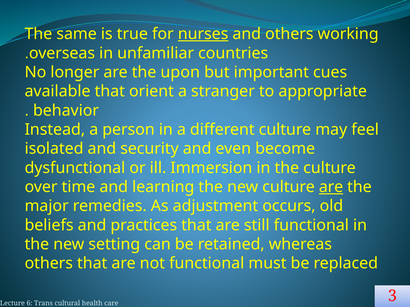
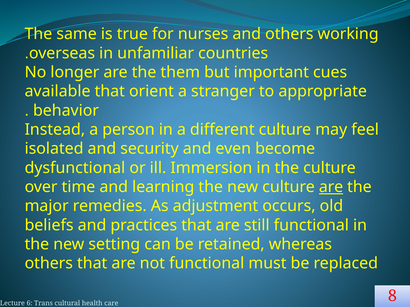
nurses underline: present -> none (203, 34)
upon: upon -> them (180, 72)
3: 3 -> 8 (392, 297)
